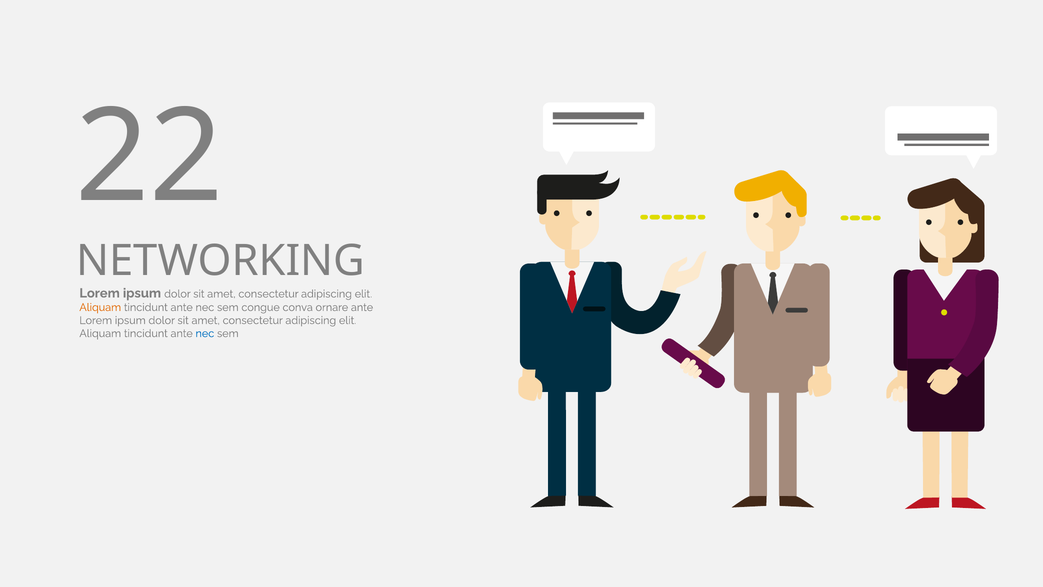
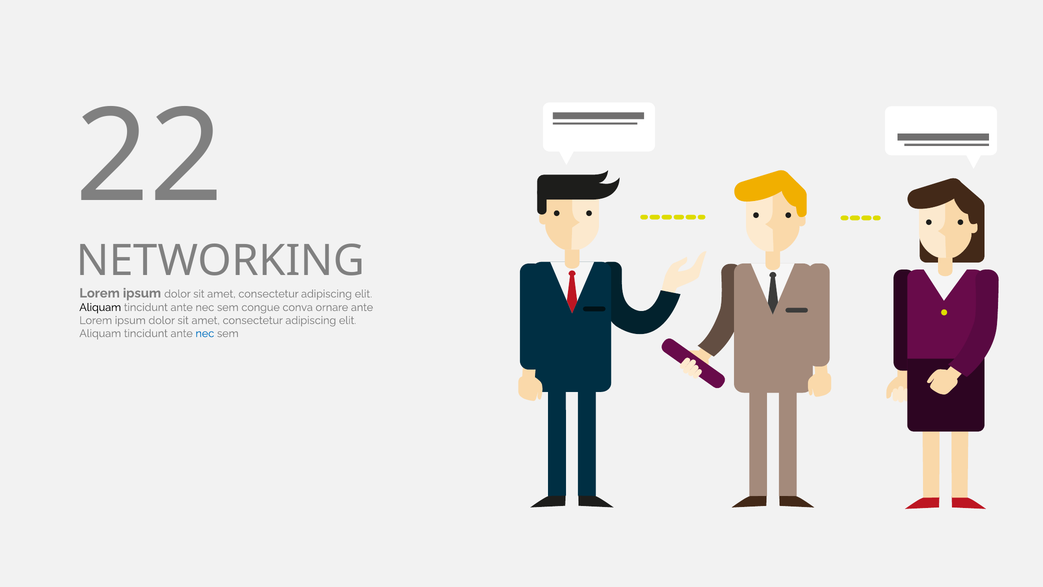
Aliquam colour: orange -> black (100, 307)
